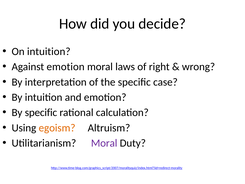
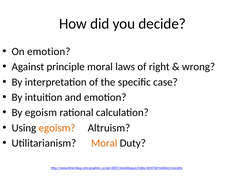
On intuition: intuition -> emotion (49, 51)
Against emotion: emotion -> principle (66, 67)
By specific: specific -> egoism (41, 112)
Moral colour: purple -> orange (104, 143)
